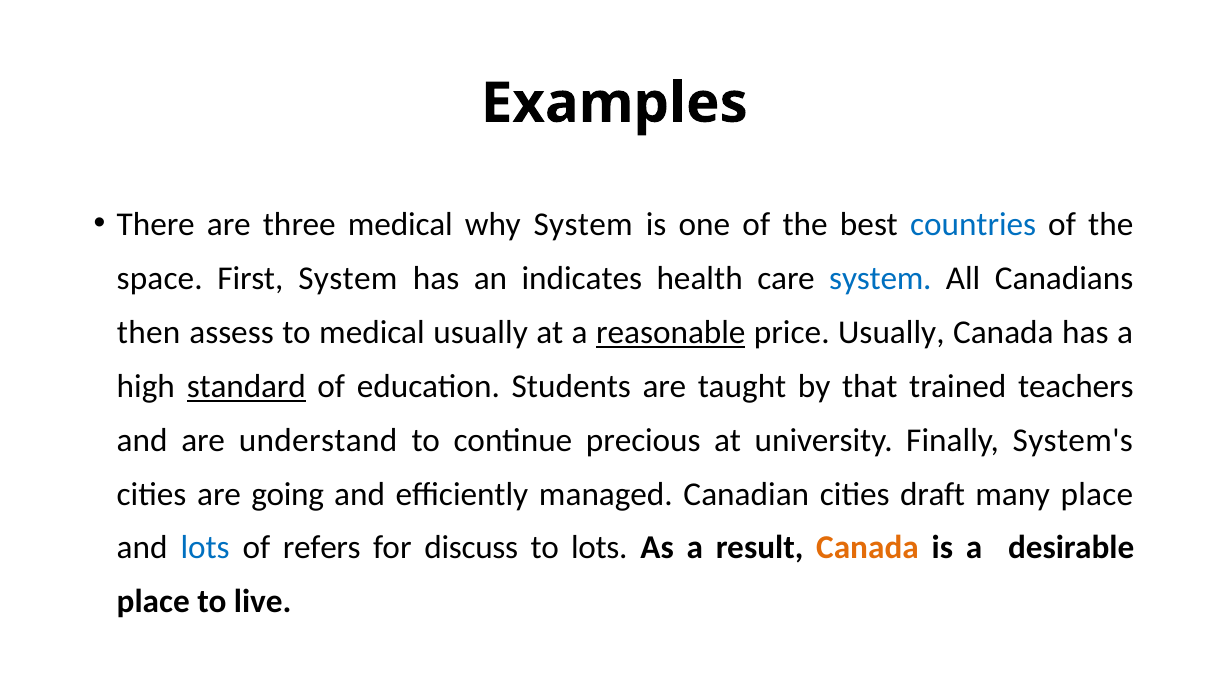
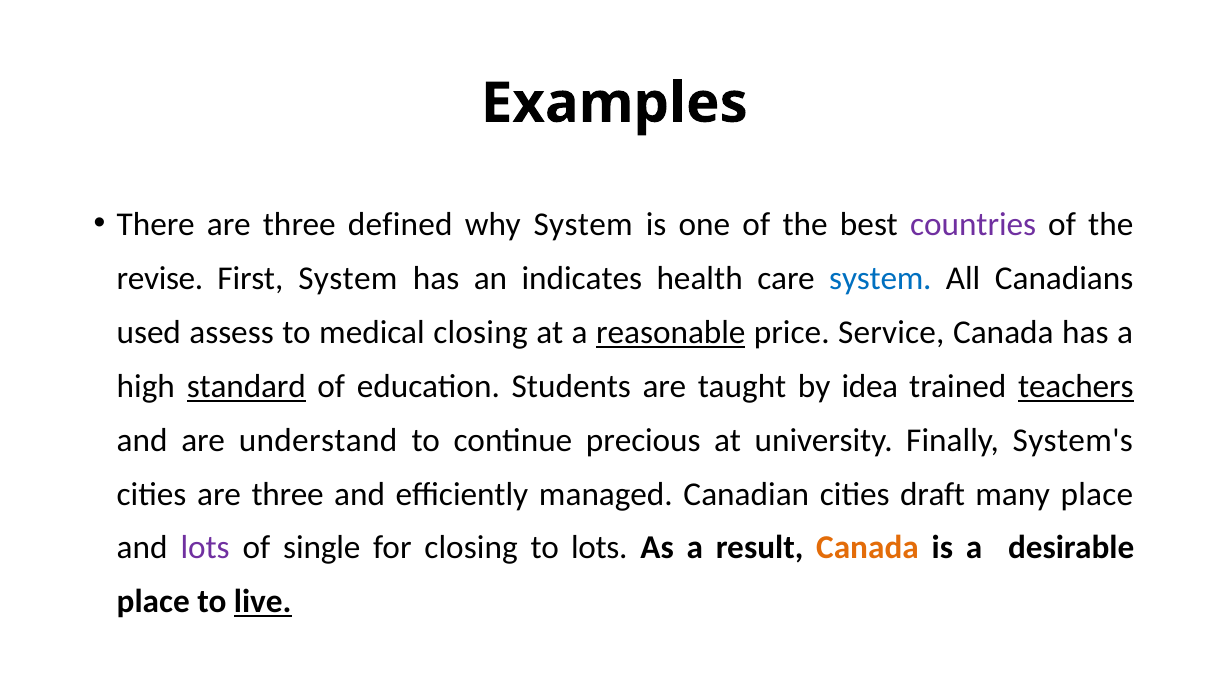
three medical: medical -> defined (400, 225)
countries colour: blue -> purple (973, 225)
space: space -> revise (160, 279)
then: then -> used (149, 333)
medical usually: usually -> closing (480, 333)
price Usually: Usually -> Service (891, 333)
that: that -> idea (870, 387)
teachers underline: none -> present (1076, 387)
cities are going: going -> three (288, 494)
lots colour: blue -> purple (205, 548)
refers: refers -> single (322, 548)
for discuss: discuss -> closing (471, 548)
live underline: none -> present (263, 602)
